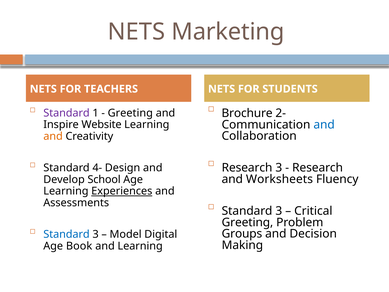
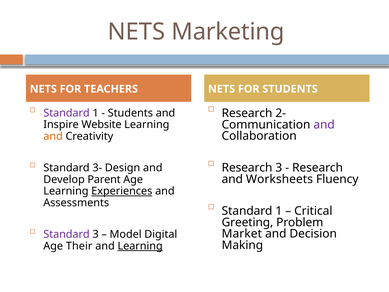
Brochure: Brochure -> Research (247, 113)
Greeting: Greeting -> Students (130, 113)
and colour: blue -> purple (324, 125)
4-: 4- -> 3- (97, 168)
School: School -> Parent (104, 179)
3: 3 -> 1 (279, 211)
Standard colour: blue -> purple (66, 234)
Groups: Groups -> Market (242, 234)
Book: Book -> Their (79, 246)
Learning underline: none -> present (140, 246)
